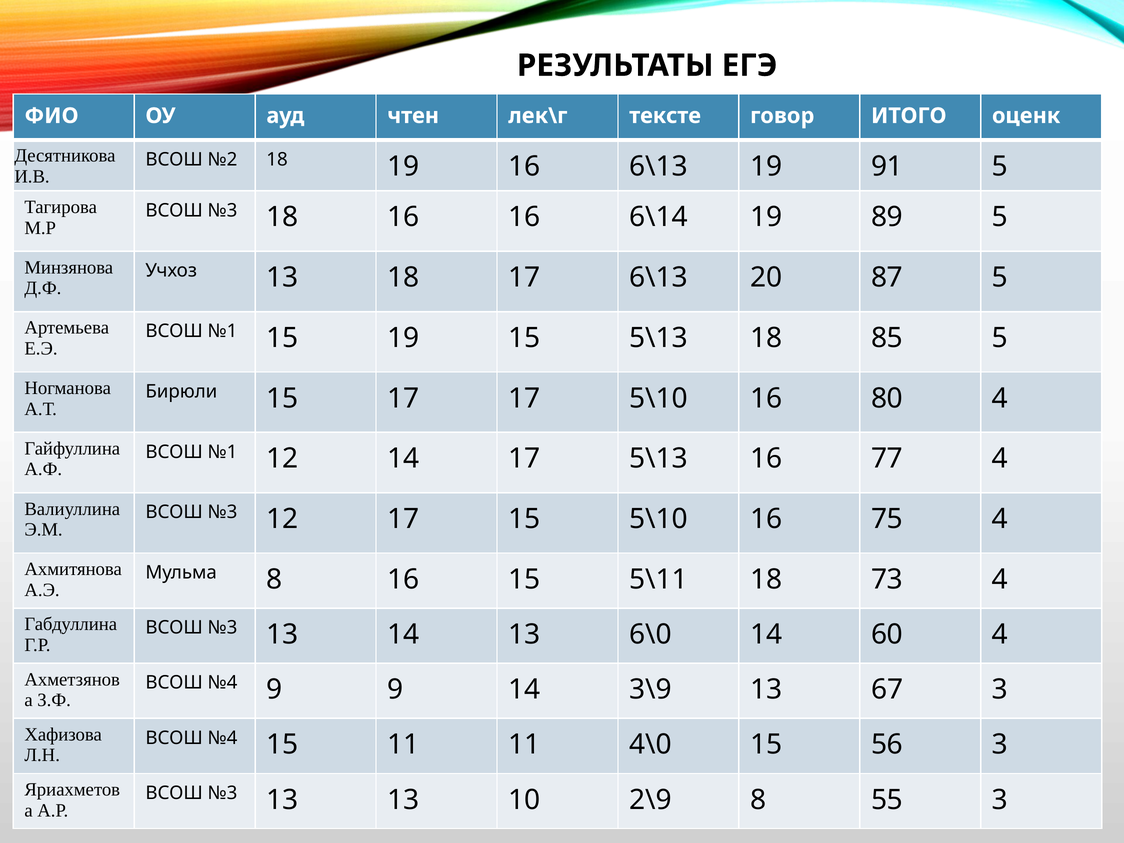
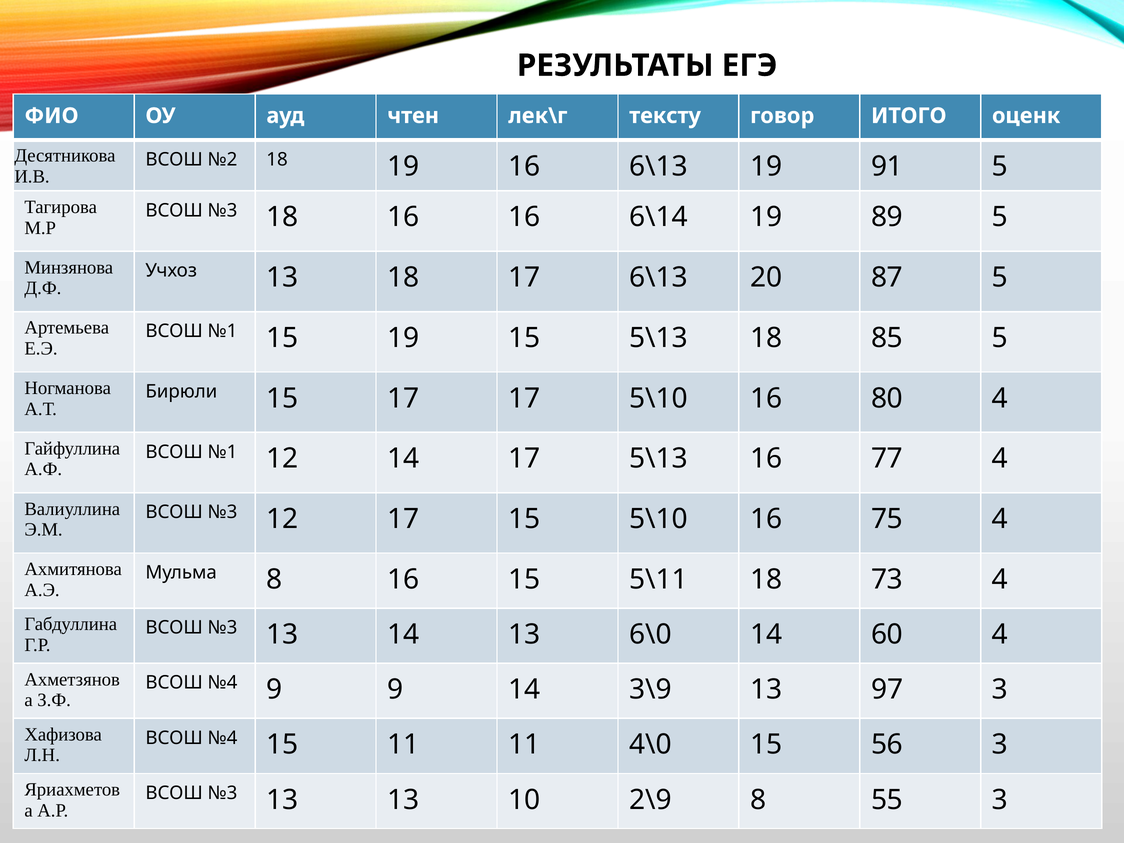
тексте: тексте -> тексту (665, 116)
67: 67 -> 97 (887, 690)
